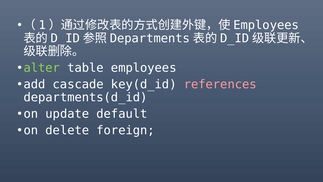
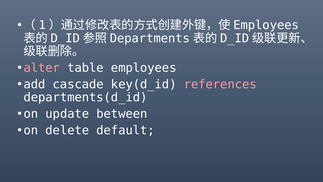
alter colour: light green -> pink (42, 68)
default: default -> between (122, 114)
foreign: foreign -> default (126, 130)
